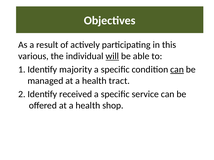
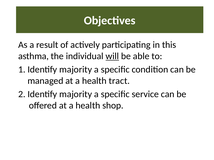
various: various -> asthma (33, 56)
can underline: present -> none (177, 70)
2 Identify received: received -> majority (76, 94)
